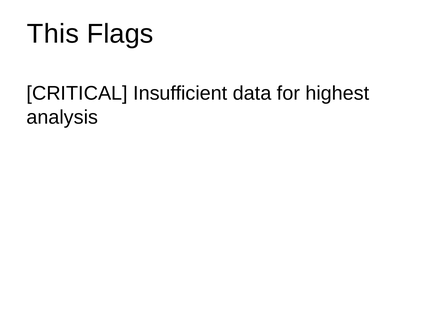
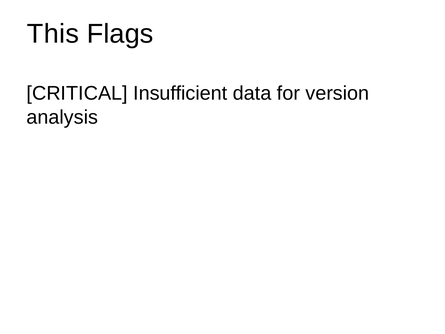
highest: highest -> version (337, 93)
